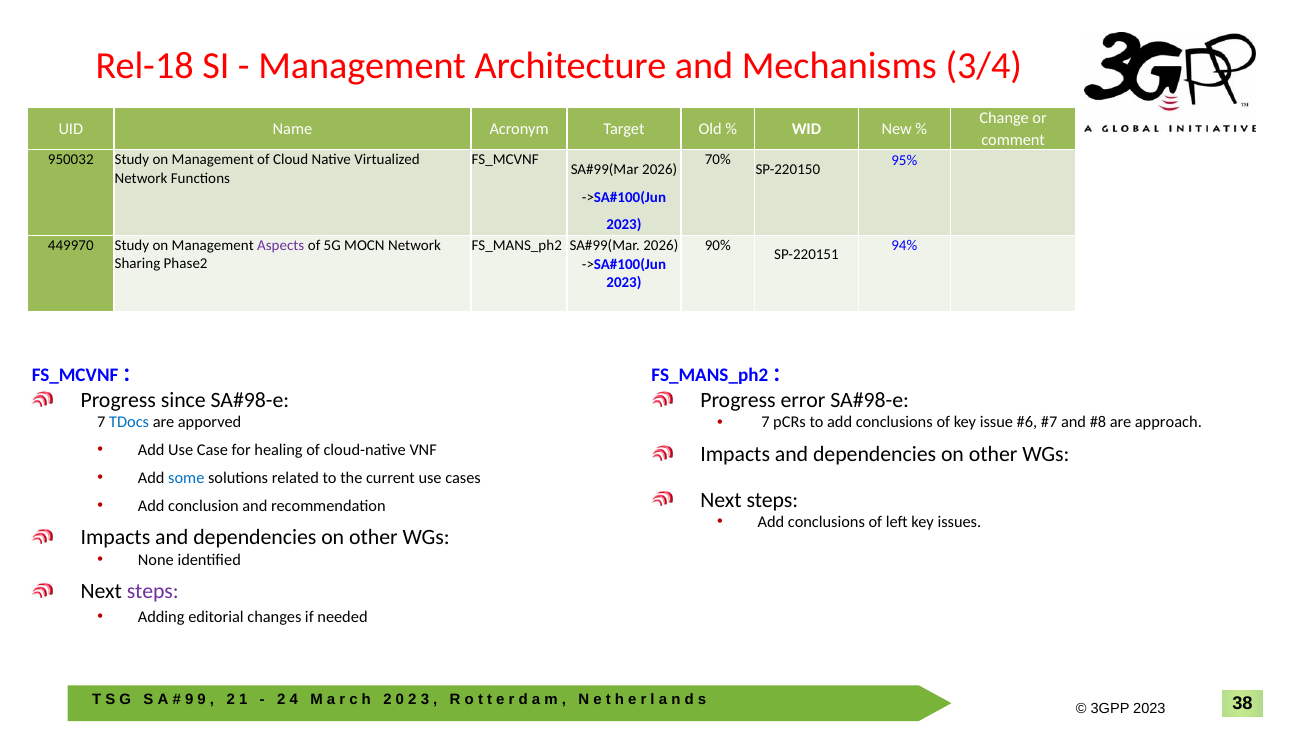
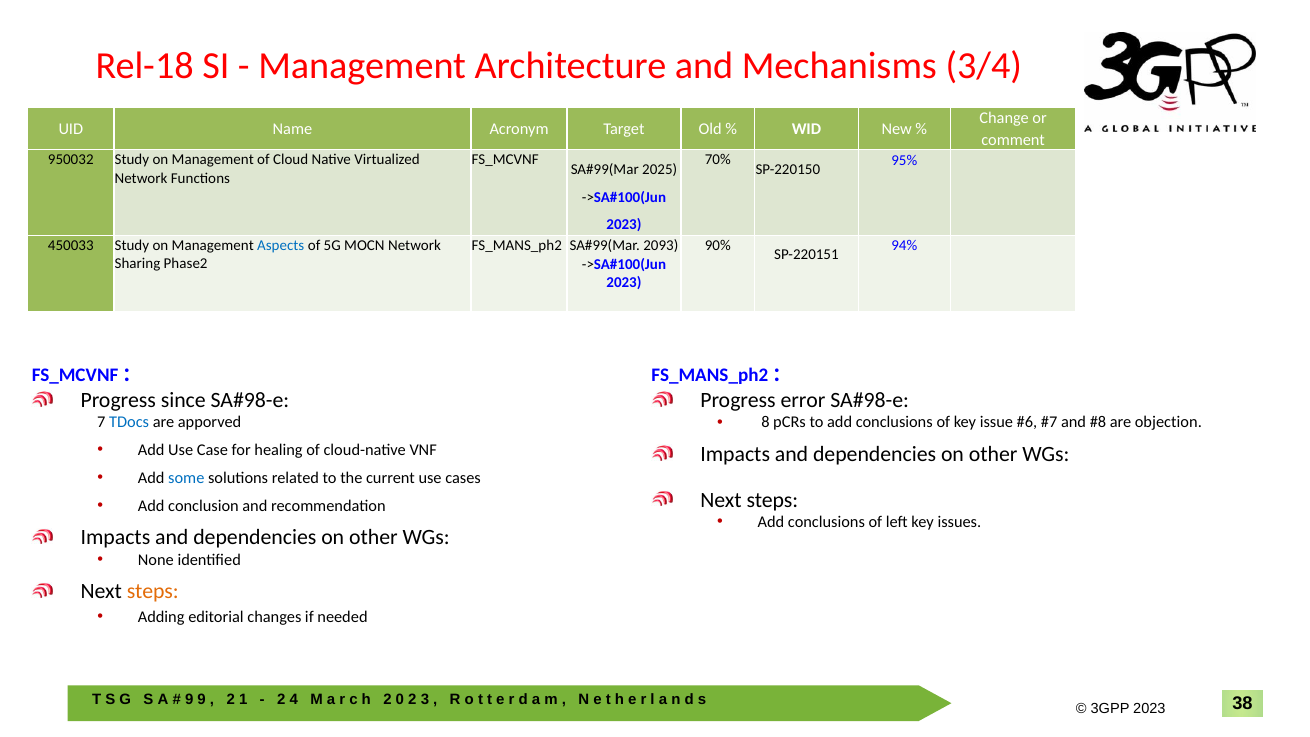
2026: 2026 -> 2025 (660, 169)
449970: 449970 -> 450033 (71, 245)
Aspects colour: purple -> blue (281, 245)
2026: 2026 -> 2093 (661, 246)
7: 7 -> 8 (765, 422)
approach: approach -> objection (1168, 422)
steps colour: purple -> orange (153, 592)
